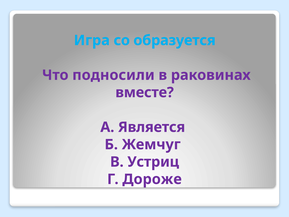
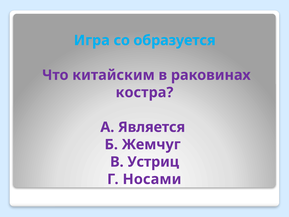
подносили: подносили -> китайским (113, 75)
вместе: вместе -> костра (144, 92)
Дороже: Дороже -> Носами (152, 179)
